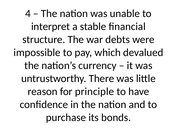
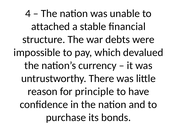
interpret: interpret -> attached (51, 26)
